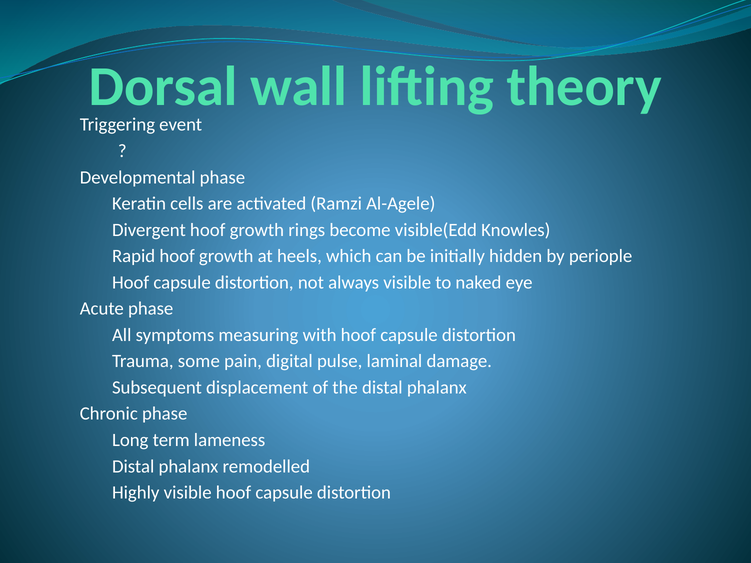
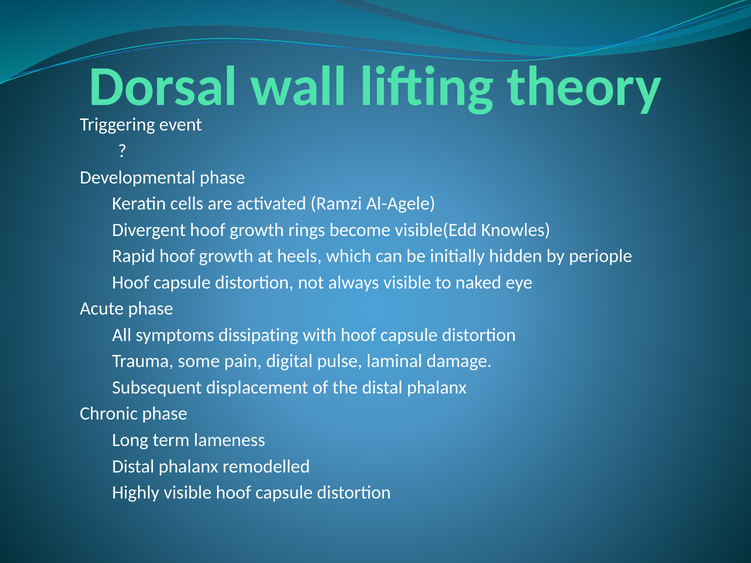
measuring: measuring -> dissipating (258, 335)
